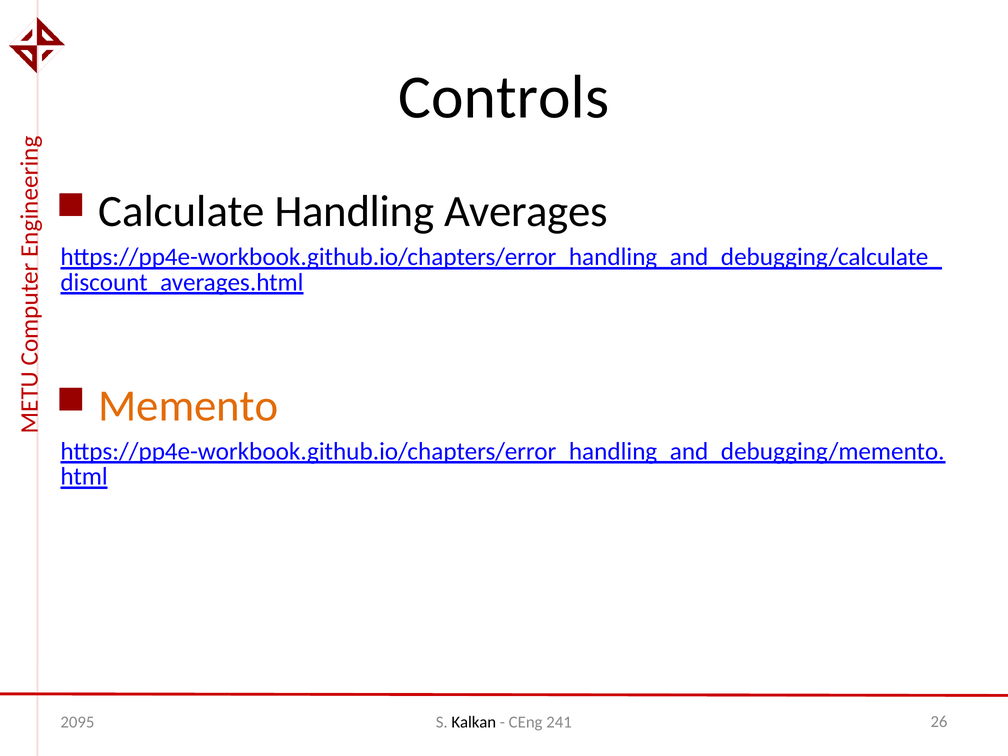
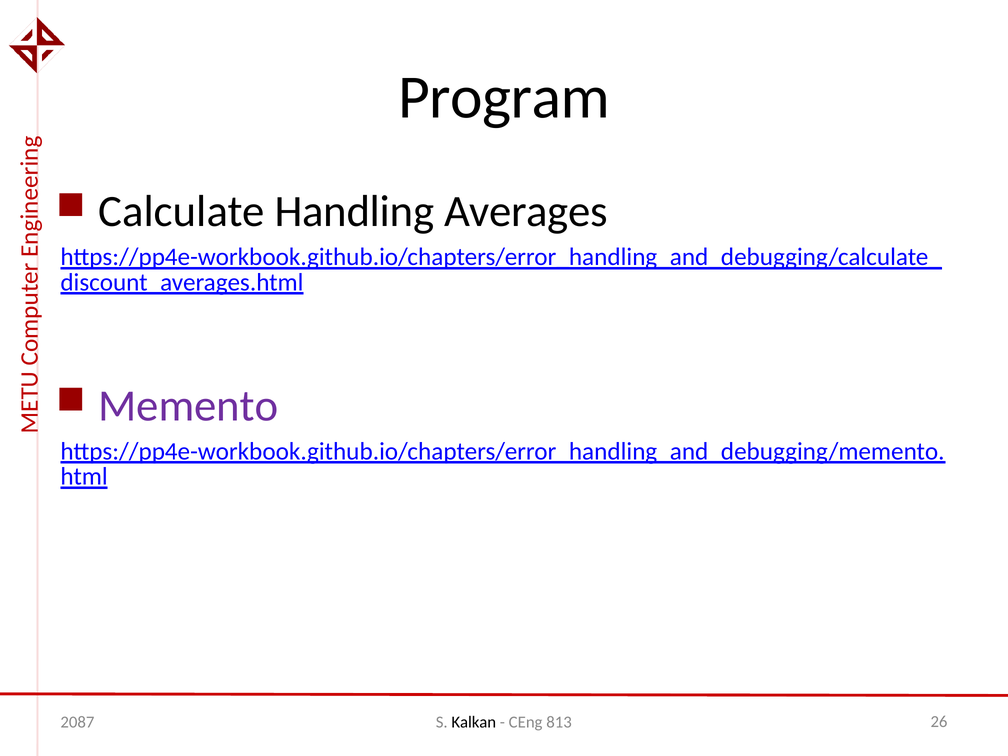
Controls: Controls -> Program (504, 98)
Memento colour: orange -> purple (188, 406)
2095: 2095 -> 2087 (77, 722)
241: 241 -> 813 (559, 722)
